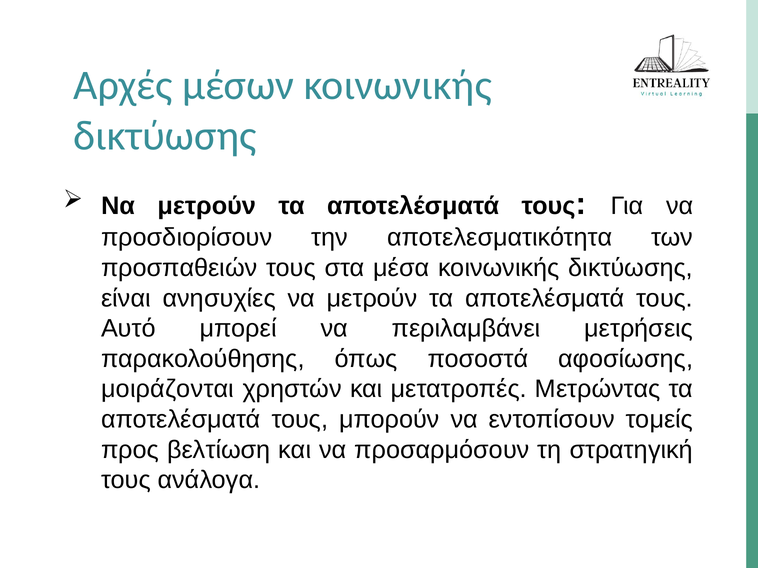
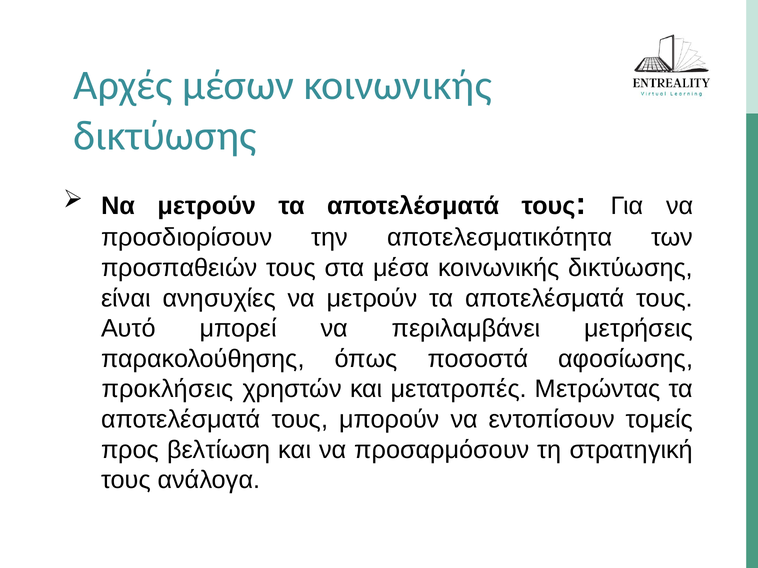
μοιράζονται: μοιράζονται -> προκλήσεις (168, 389)
